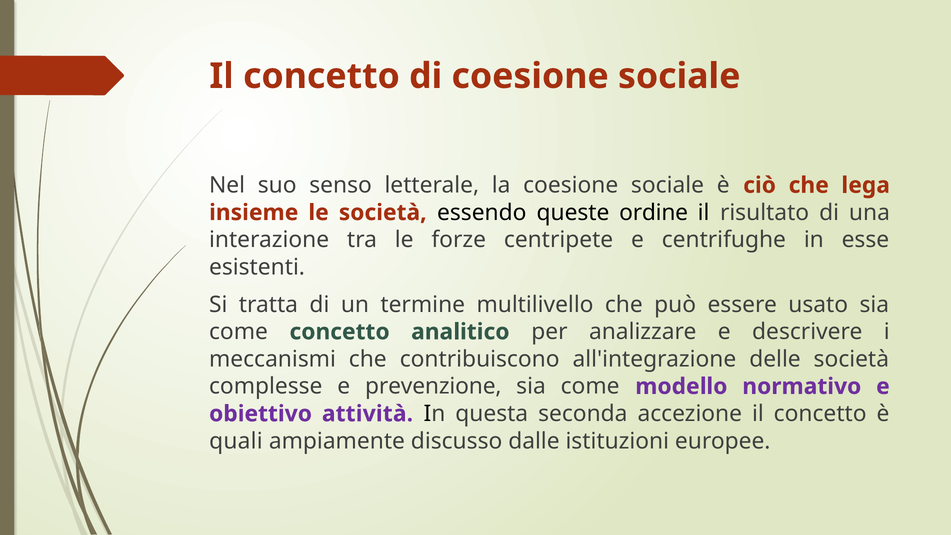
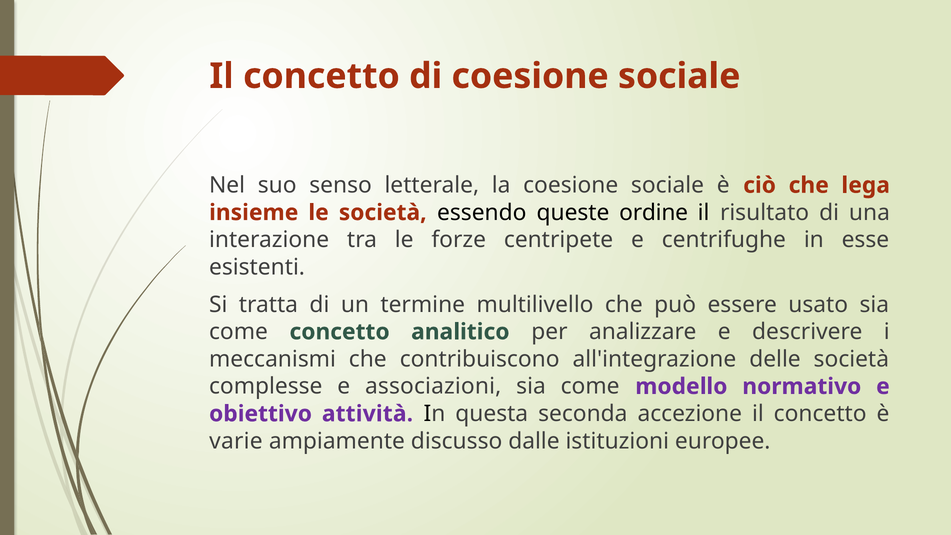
prevenzione: prevenzione -> associazioni (433, 386)
quali: quali -> varie (236, 441)
